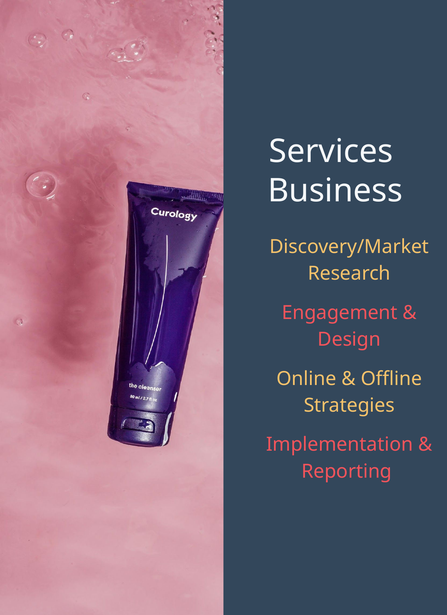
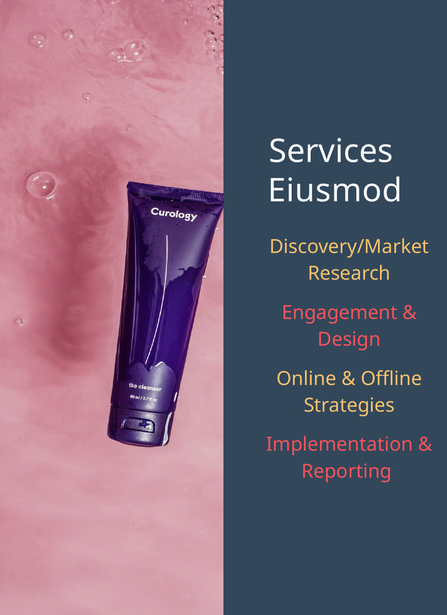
Business: Business -> Eiusmod (335, 191)
